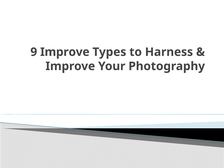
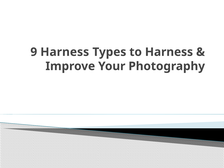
9 Improve: Improve -> Harness (65, 52)
